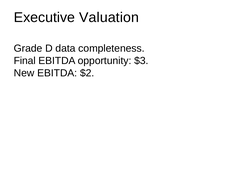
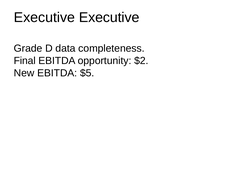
Executive Valuation: Valuation -> Executive (109, 18)
$3: $3 -> $2 (141, 61)
$2: $2 -> $5 (87, 73)
